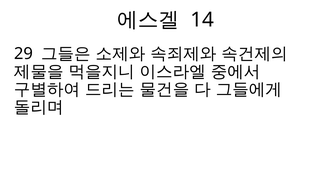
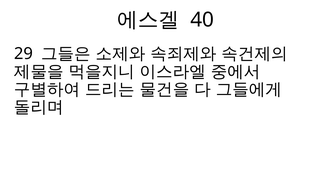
14: 14 -> 40 (202, 20)
